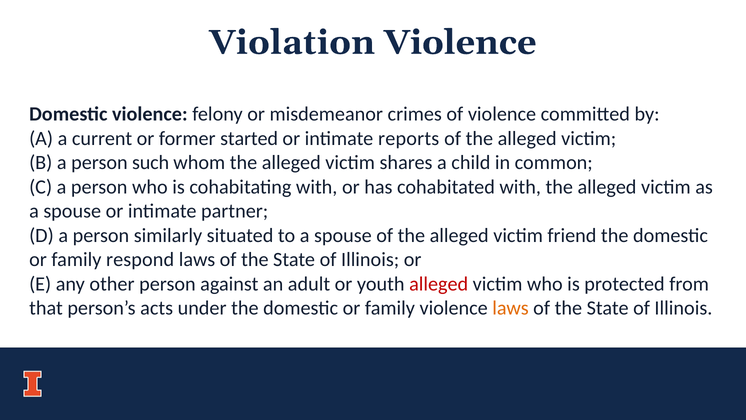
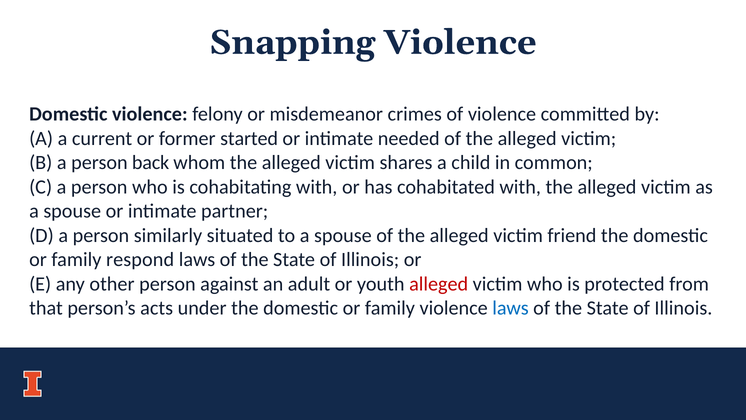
Violation: Violation -> Snapping (292, 42)
reports: reports -> needed (409, 138)
such: such -> back (151, 163)
laws colour: orange -> blue (511, 308)
